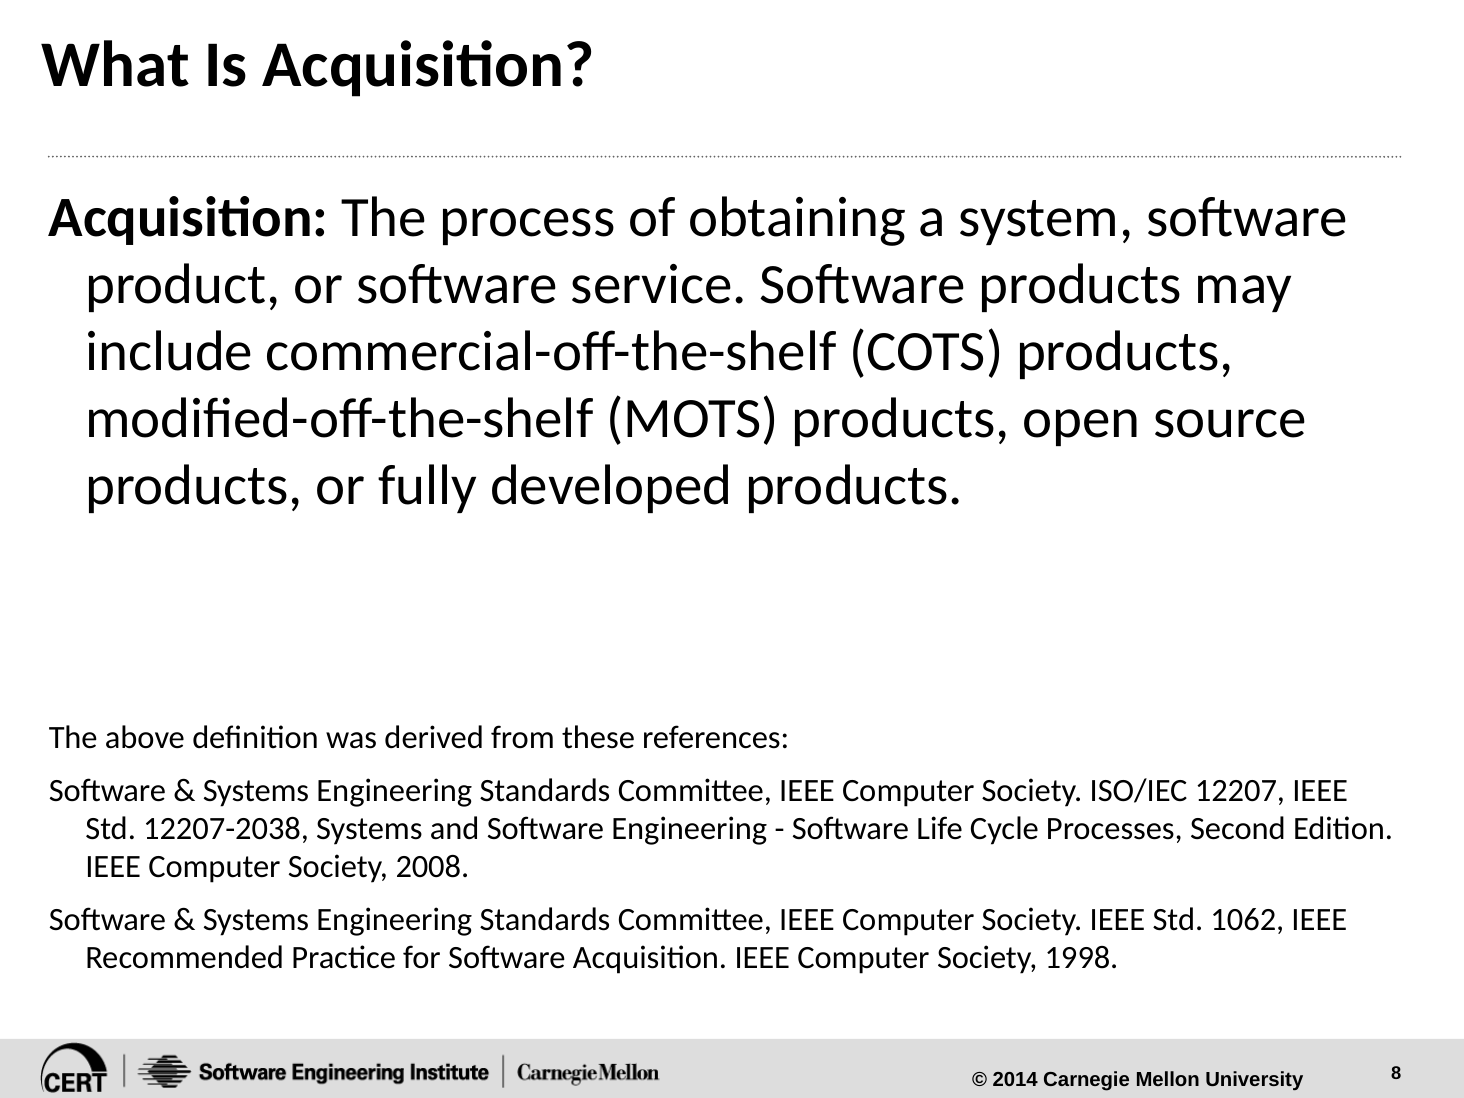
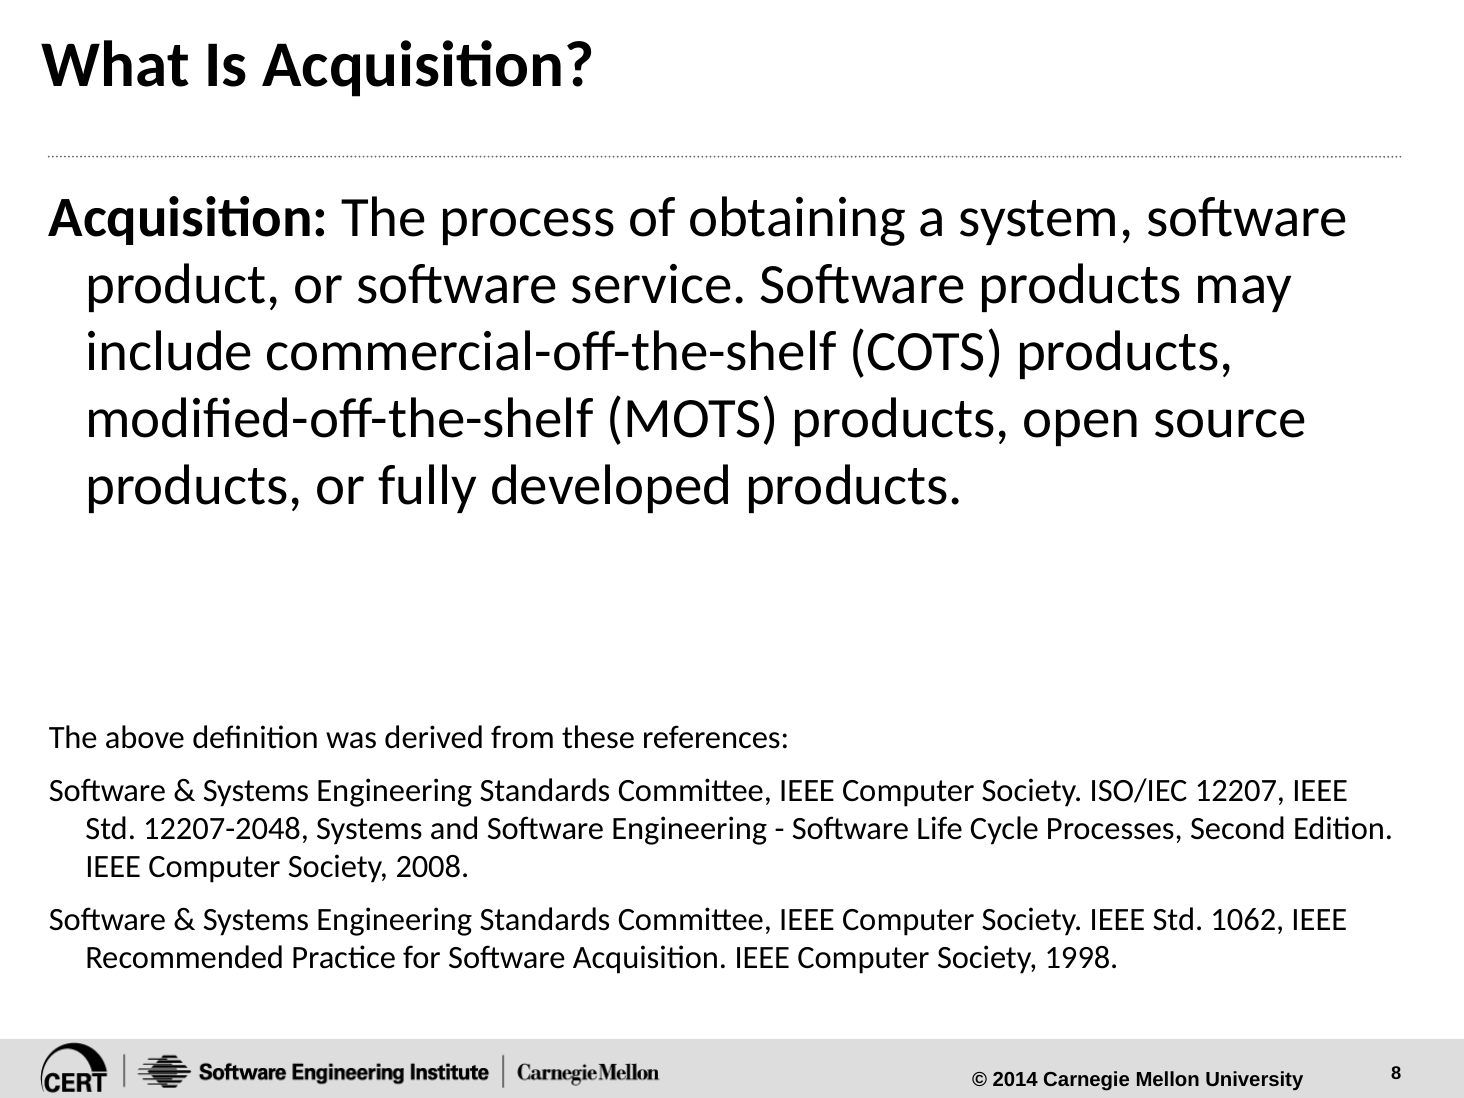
12207-2038: 12207-2038 -> 12207-2048 (226, 829)
